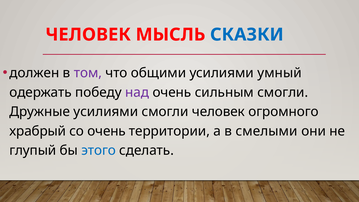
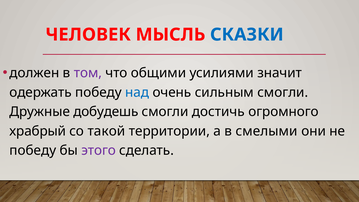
умный: умный -> значит (280, 73)
над colour: purple -> blue (137, 92)
Дружные усилиями: усилиями -> добудешь (106, 112)
смогли человек: человек -> достичь (218, 112)
со очень: очень -> такой (106, 131)
глупый: глупый -> победу (33, 150)
этого colour: blue -> purple (99, 150)
